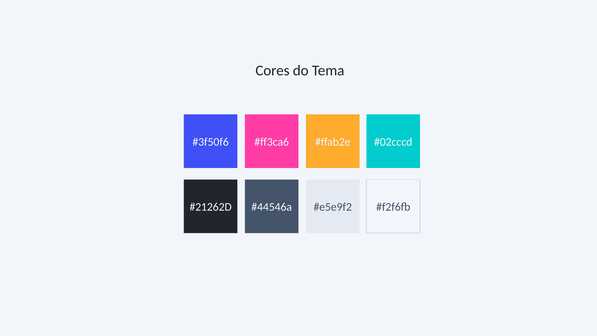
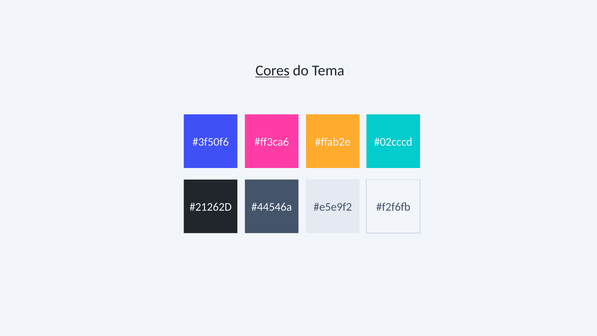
Cores underline: none -> present (273, 71)
